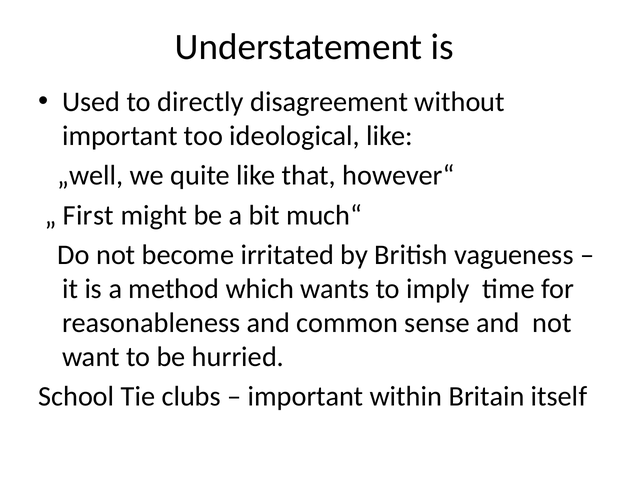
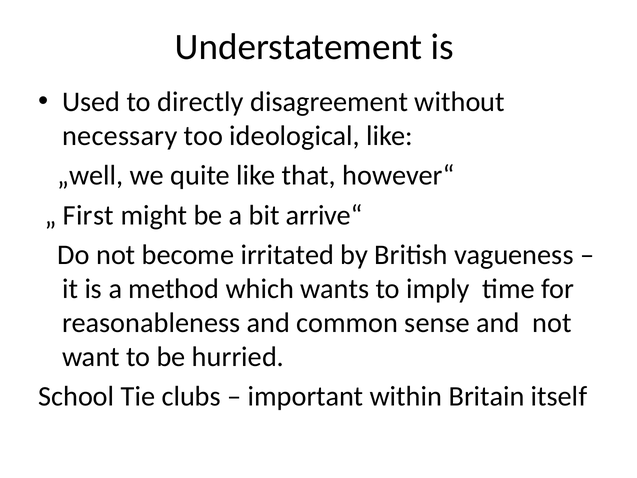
important: important -> necessary (120, 136)
much“: much“ -> arrive“ (324, 215)
